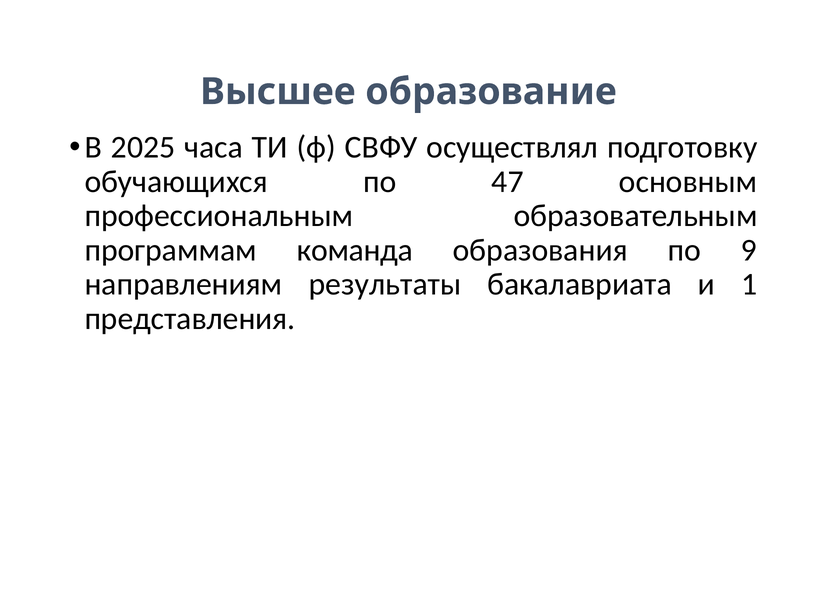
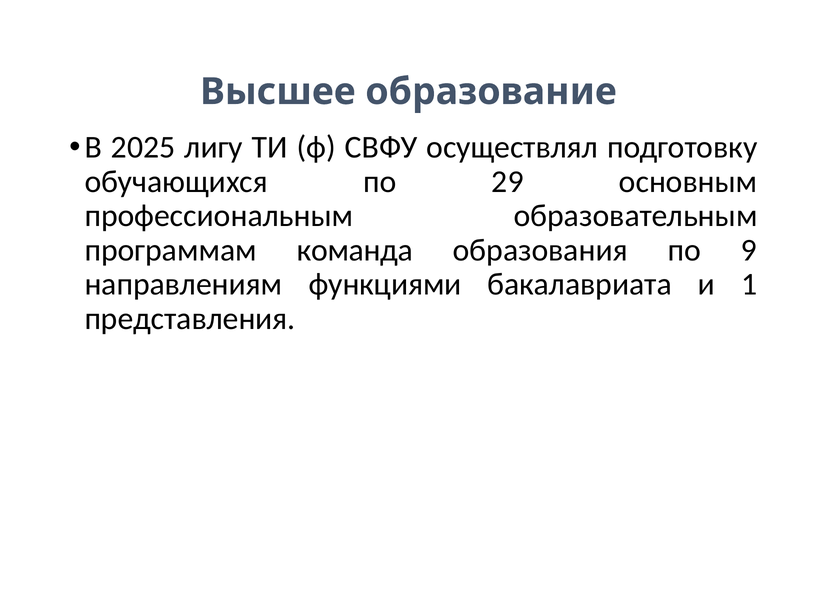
часа: часа -> лигу (214, 147)
47: 47 -> 29 (508, 181)
результаты: результаты -> функциями (385, 284)
